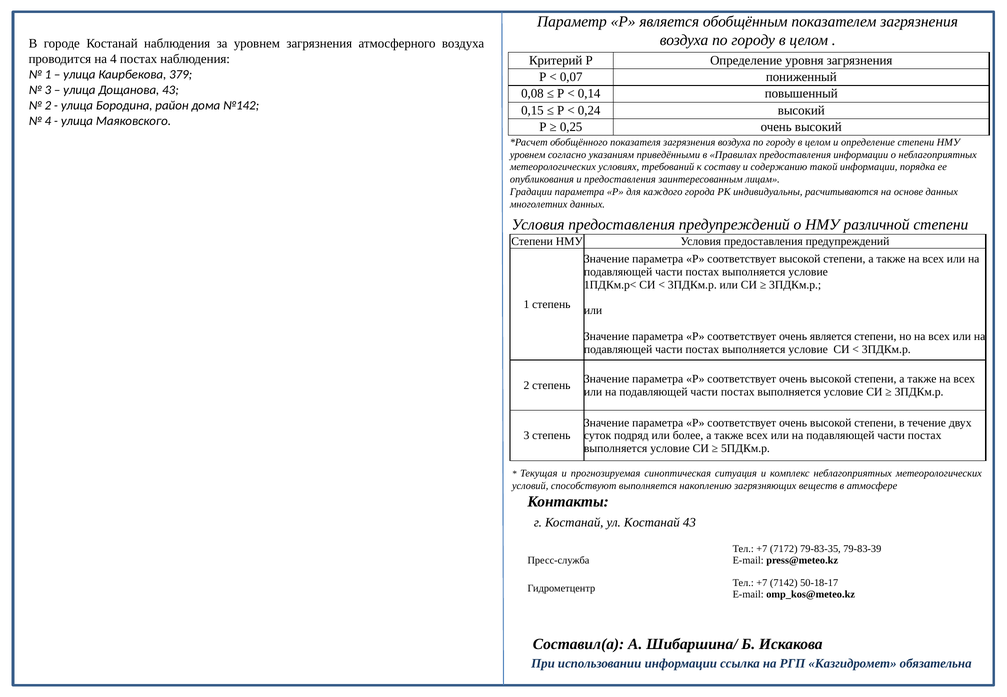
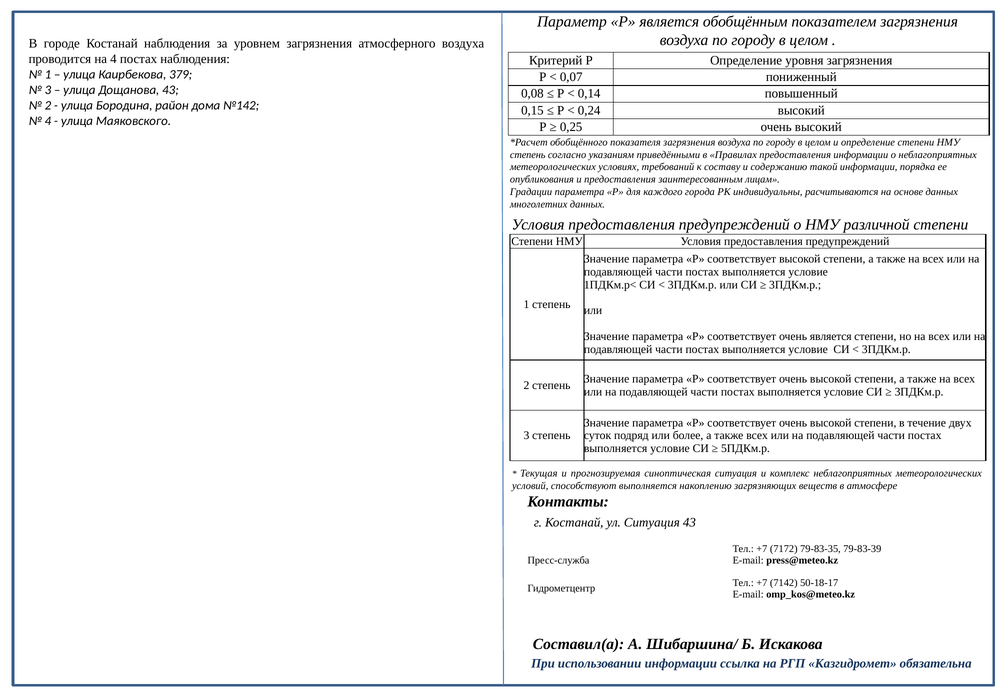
уровнем: уровнем -> степень (528, 155)
ул Костанай: Костанай -> Ситуация (652, 523)
